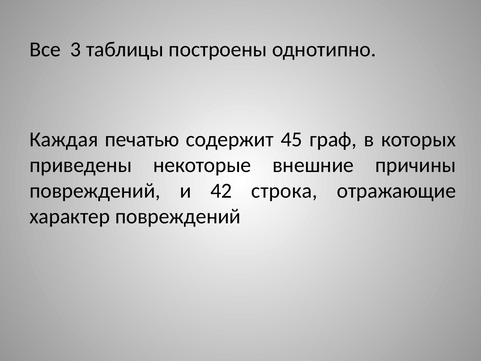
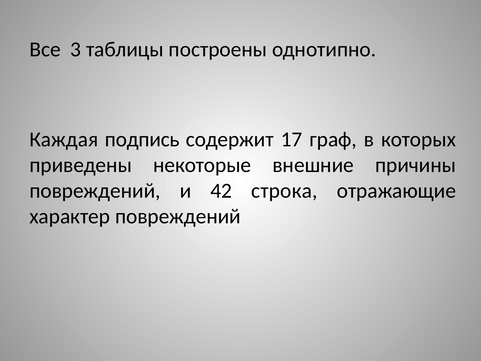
печатью: печатью -> подпись (142, 139)
45: 45 -> 17 (292, 139)
